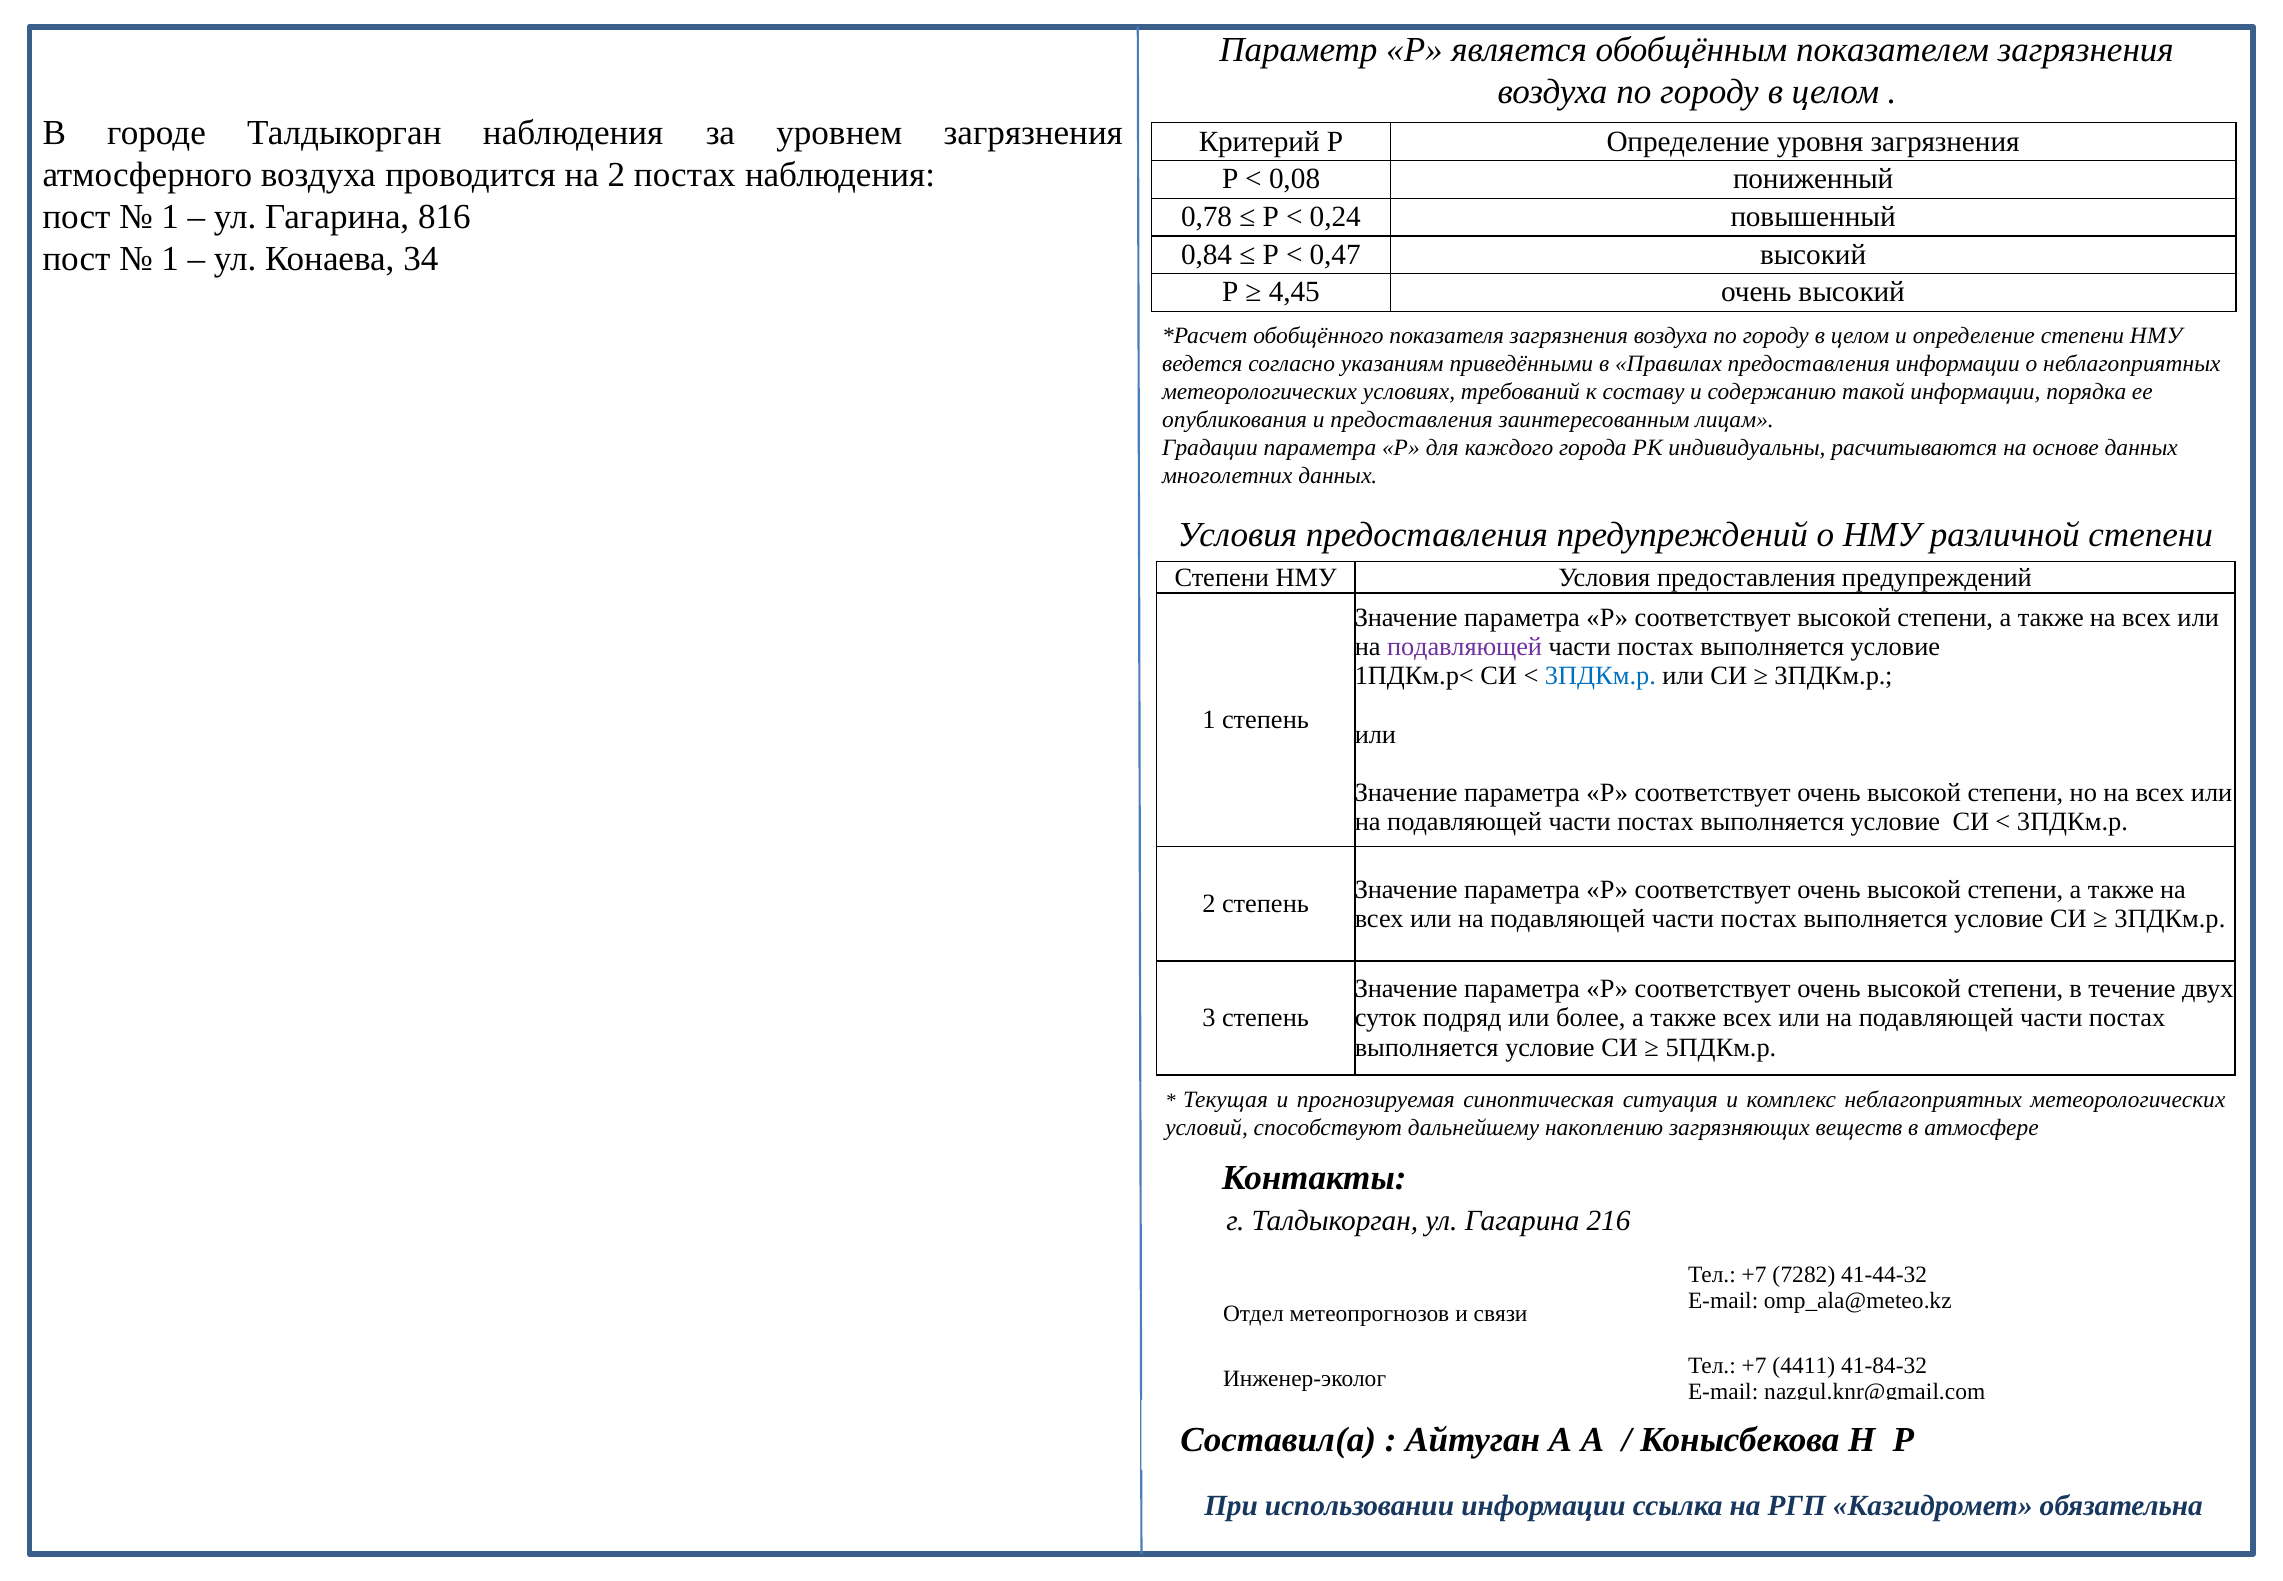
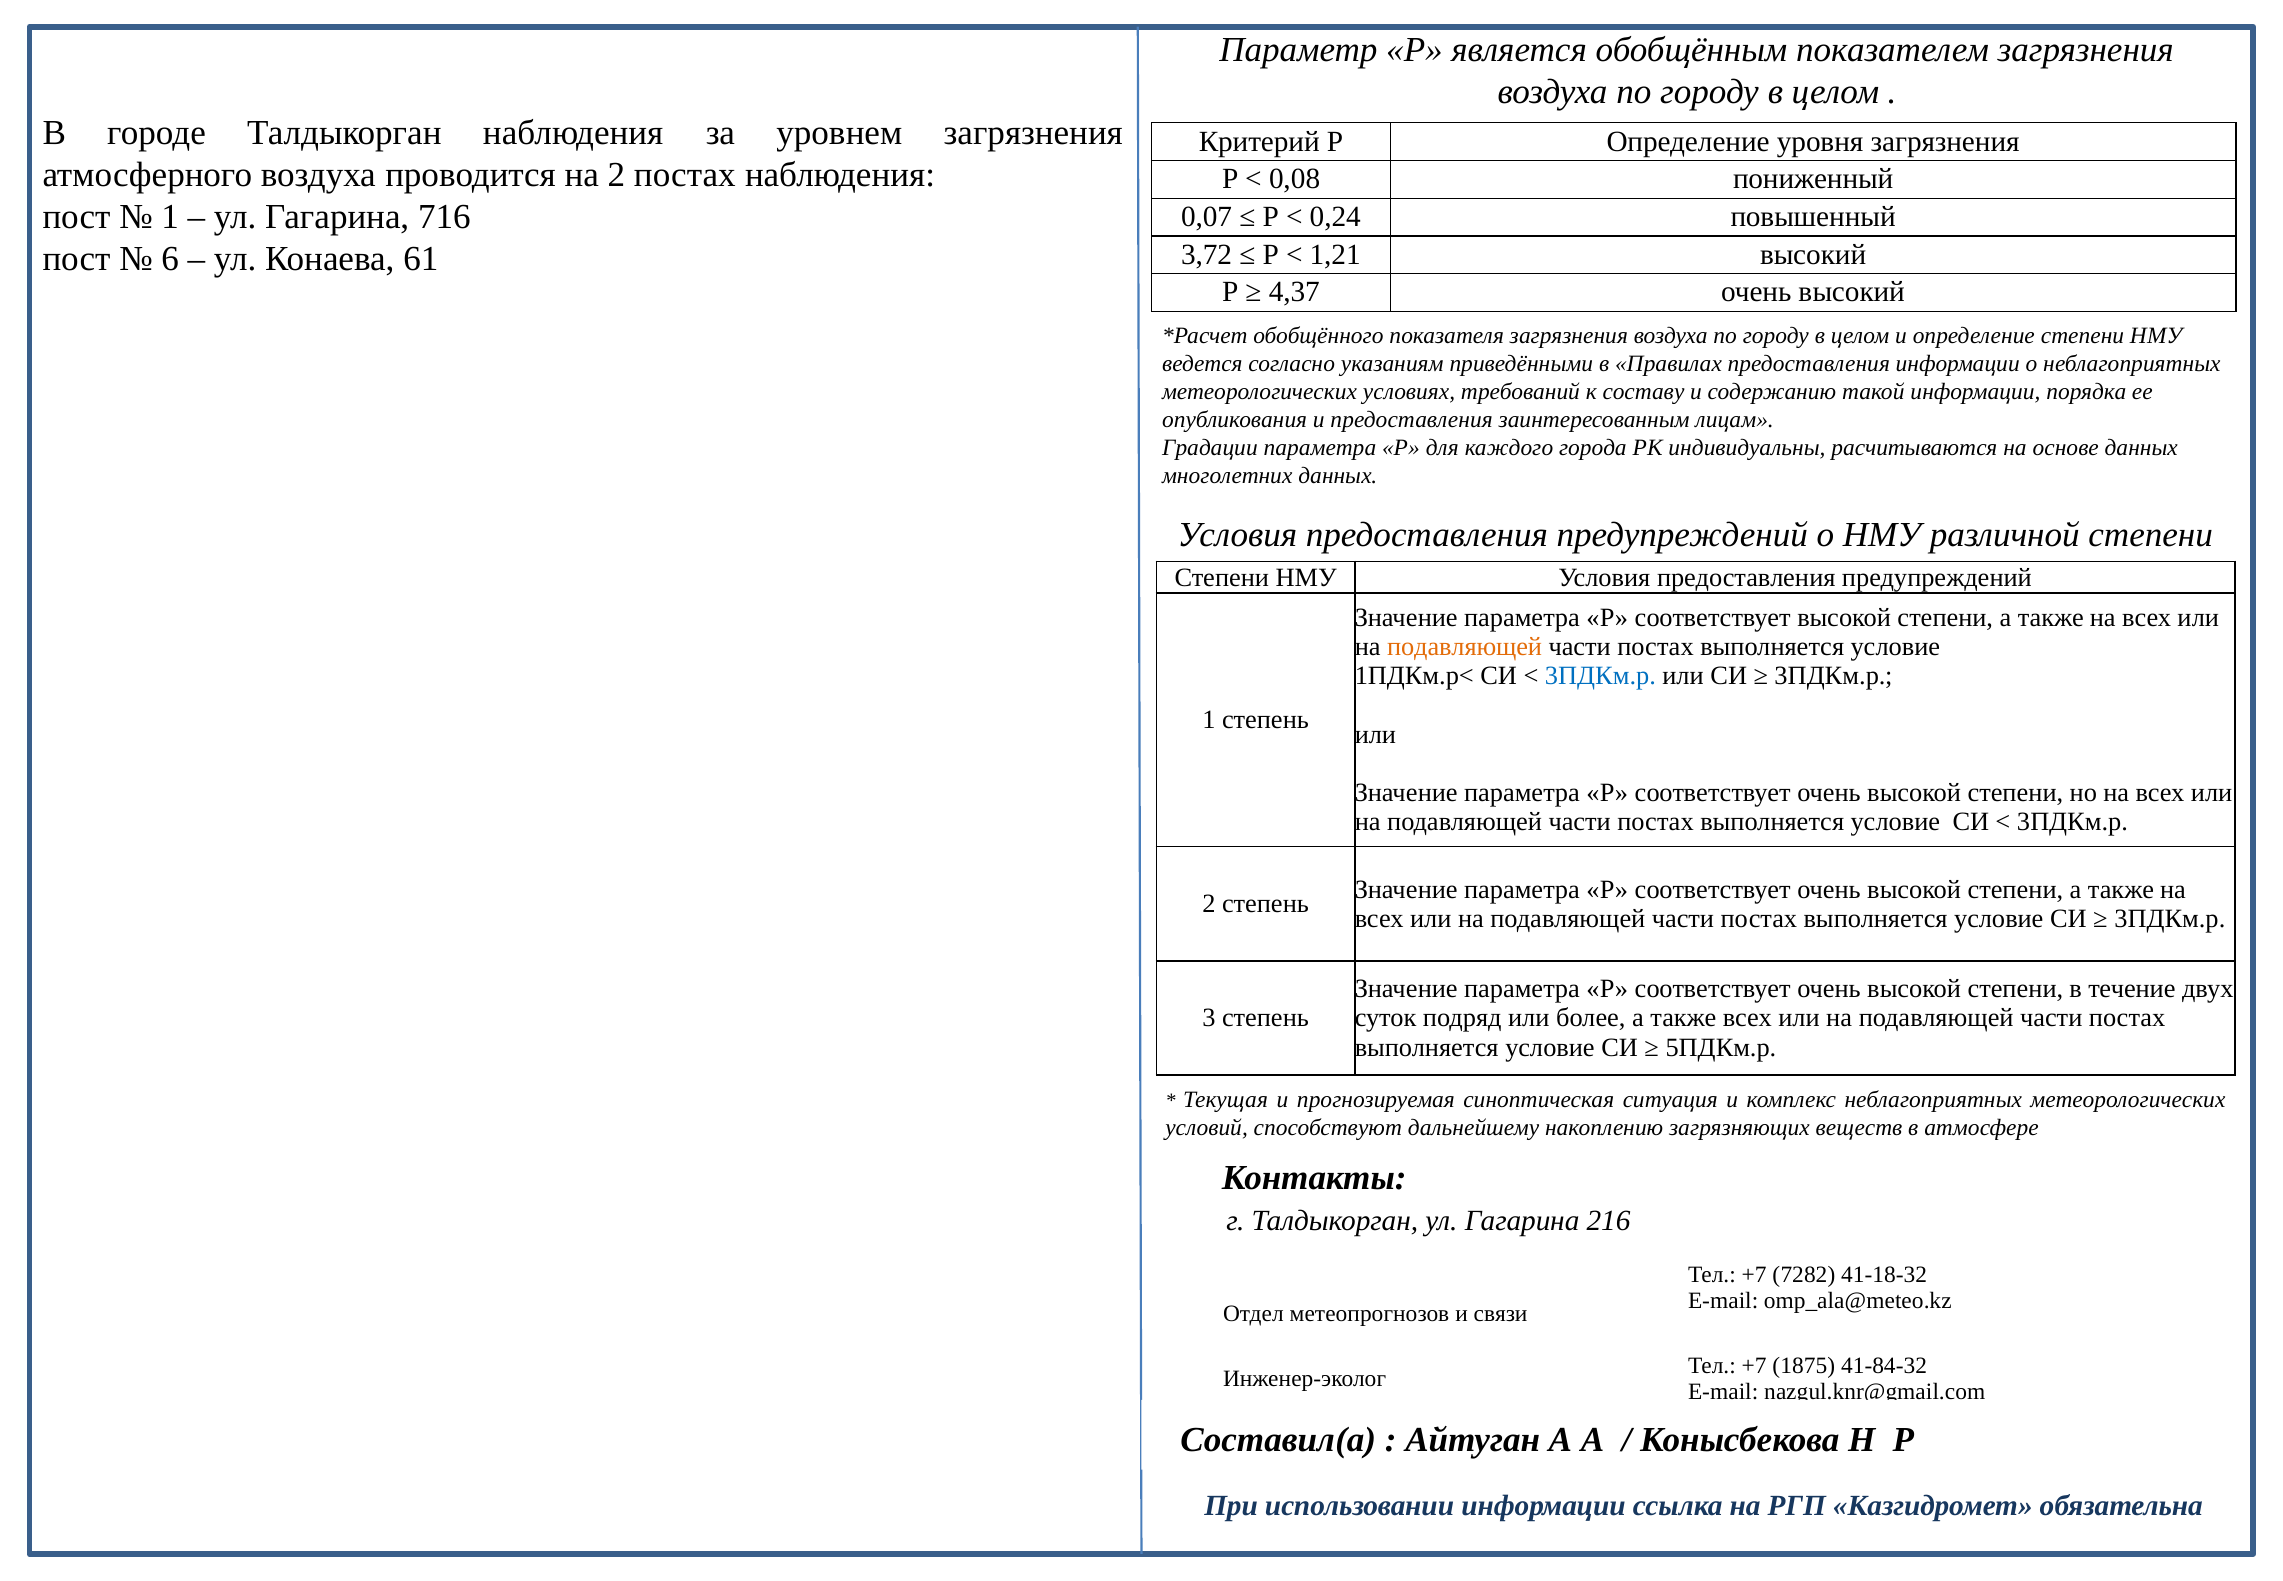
816: 816 -> 716 (444, 217)
0,78: 0,78 -> 0,07 (1207, 217)
0,84: 0,84 -> 3,72 (1207, 254)
0,47: 0,47 -> 1,21 (1335, 254)
1: 1 -> 6 (170, 259)
34: 34 -> 61 (421, 259)
4,45: 4,45 -> 4,37 (1294, 292)
подавляющей colour: purple -> orange (1465, 647)
41-44-32: 41-44-32 -> 41-18-32 (1884, 1274)
4411: 4411 -> 1875 (1804, 1365)
